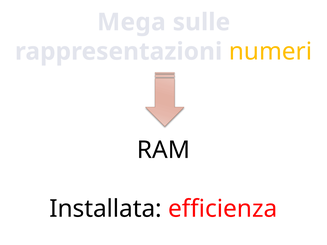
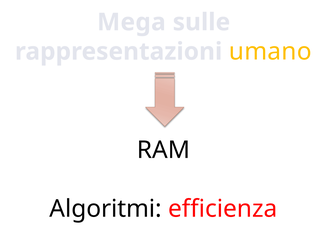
numeri: numeri -> umano (270, 52)
Installata: Installata -> Algoritmi (106, 209)
